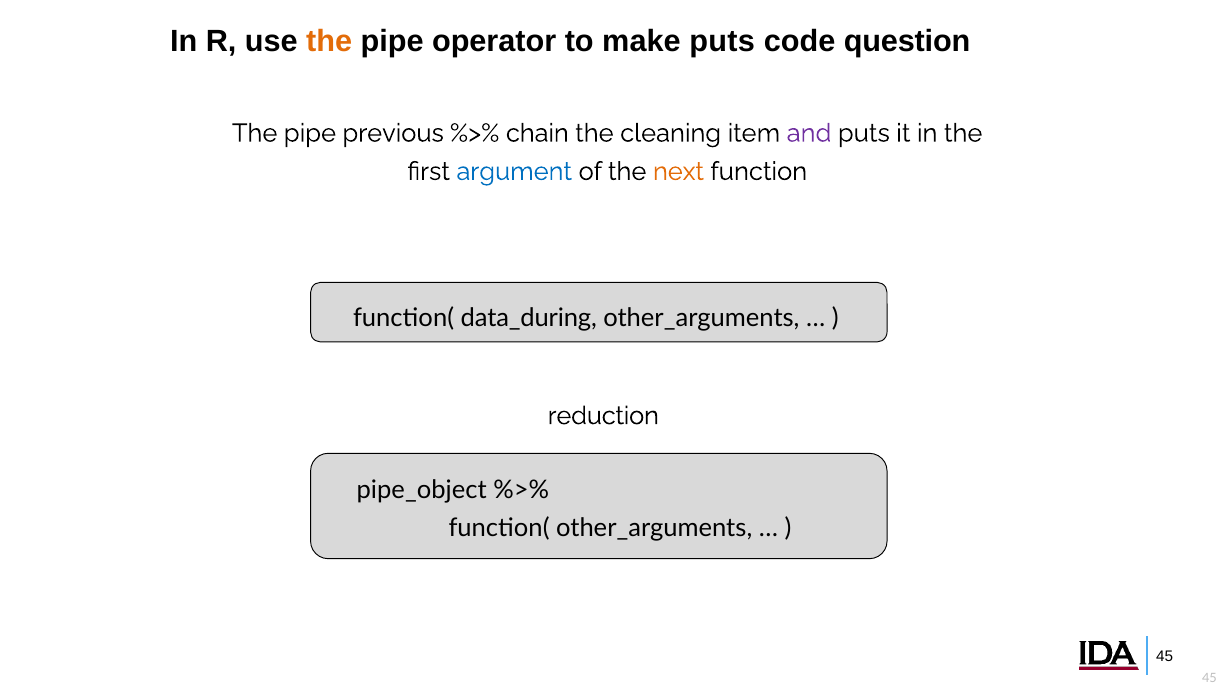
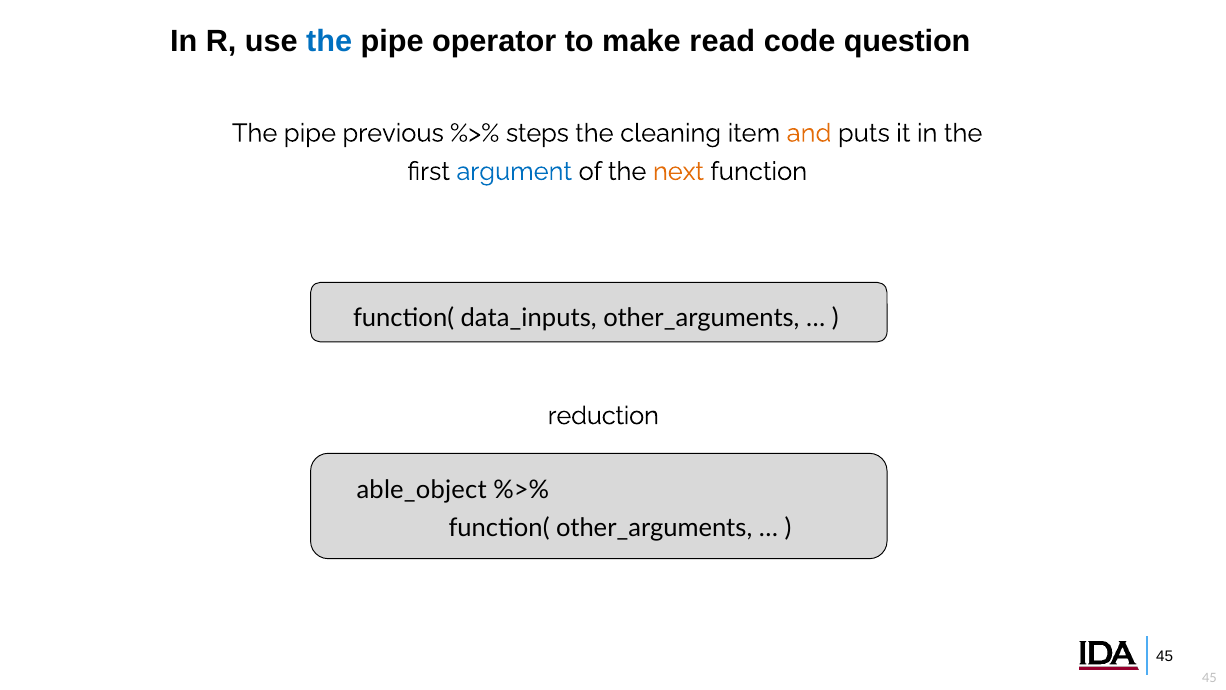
the colour: orange -> blue (329, 42)
make puts: puts -> read (722, 42)
chain: chain -> steps (537, 133)
and colour: purple -> orange (809, 133)
data_during: data_during -> data_inputs (529, 318)
pipe_object: pipe_object -> able_object (422, 490)
